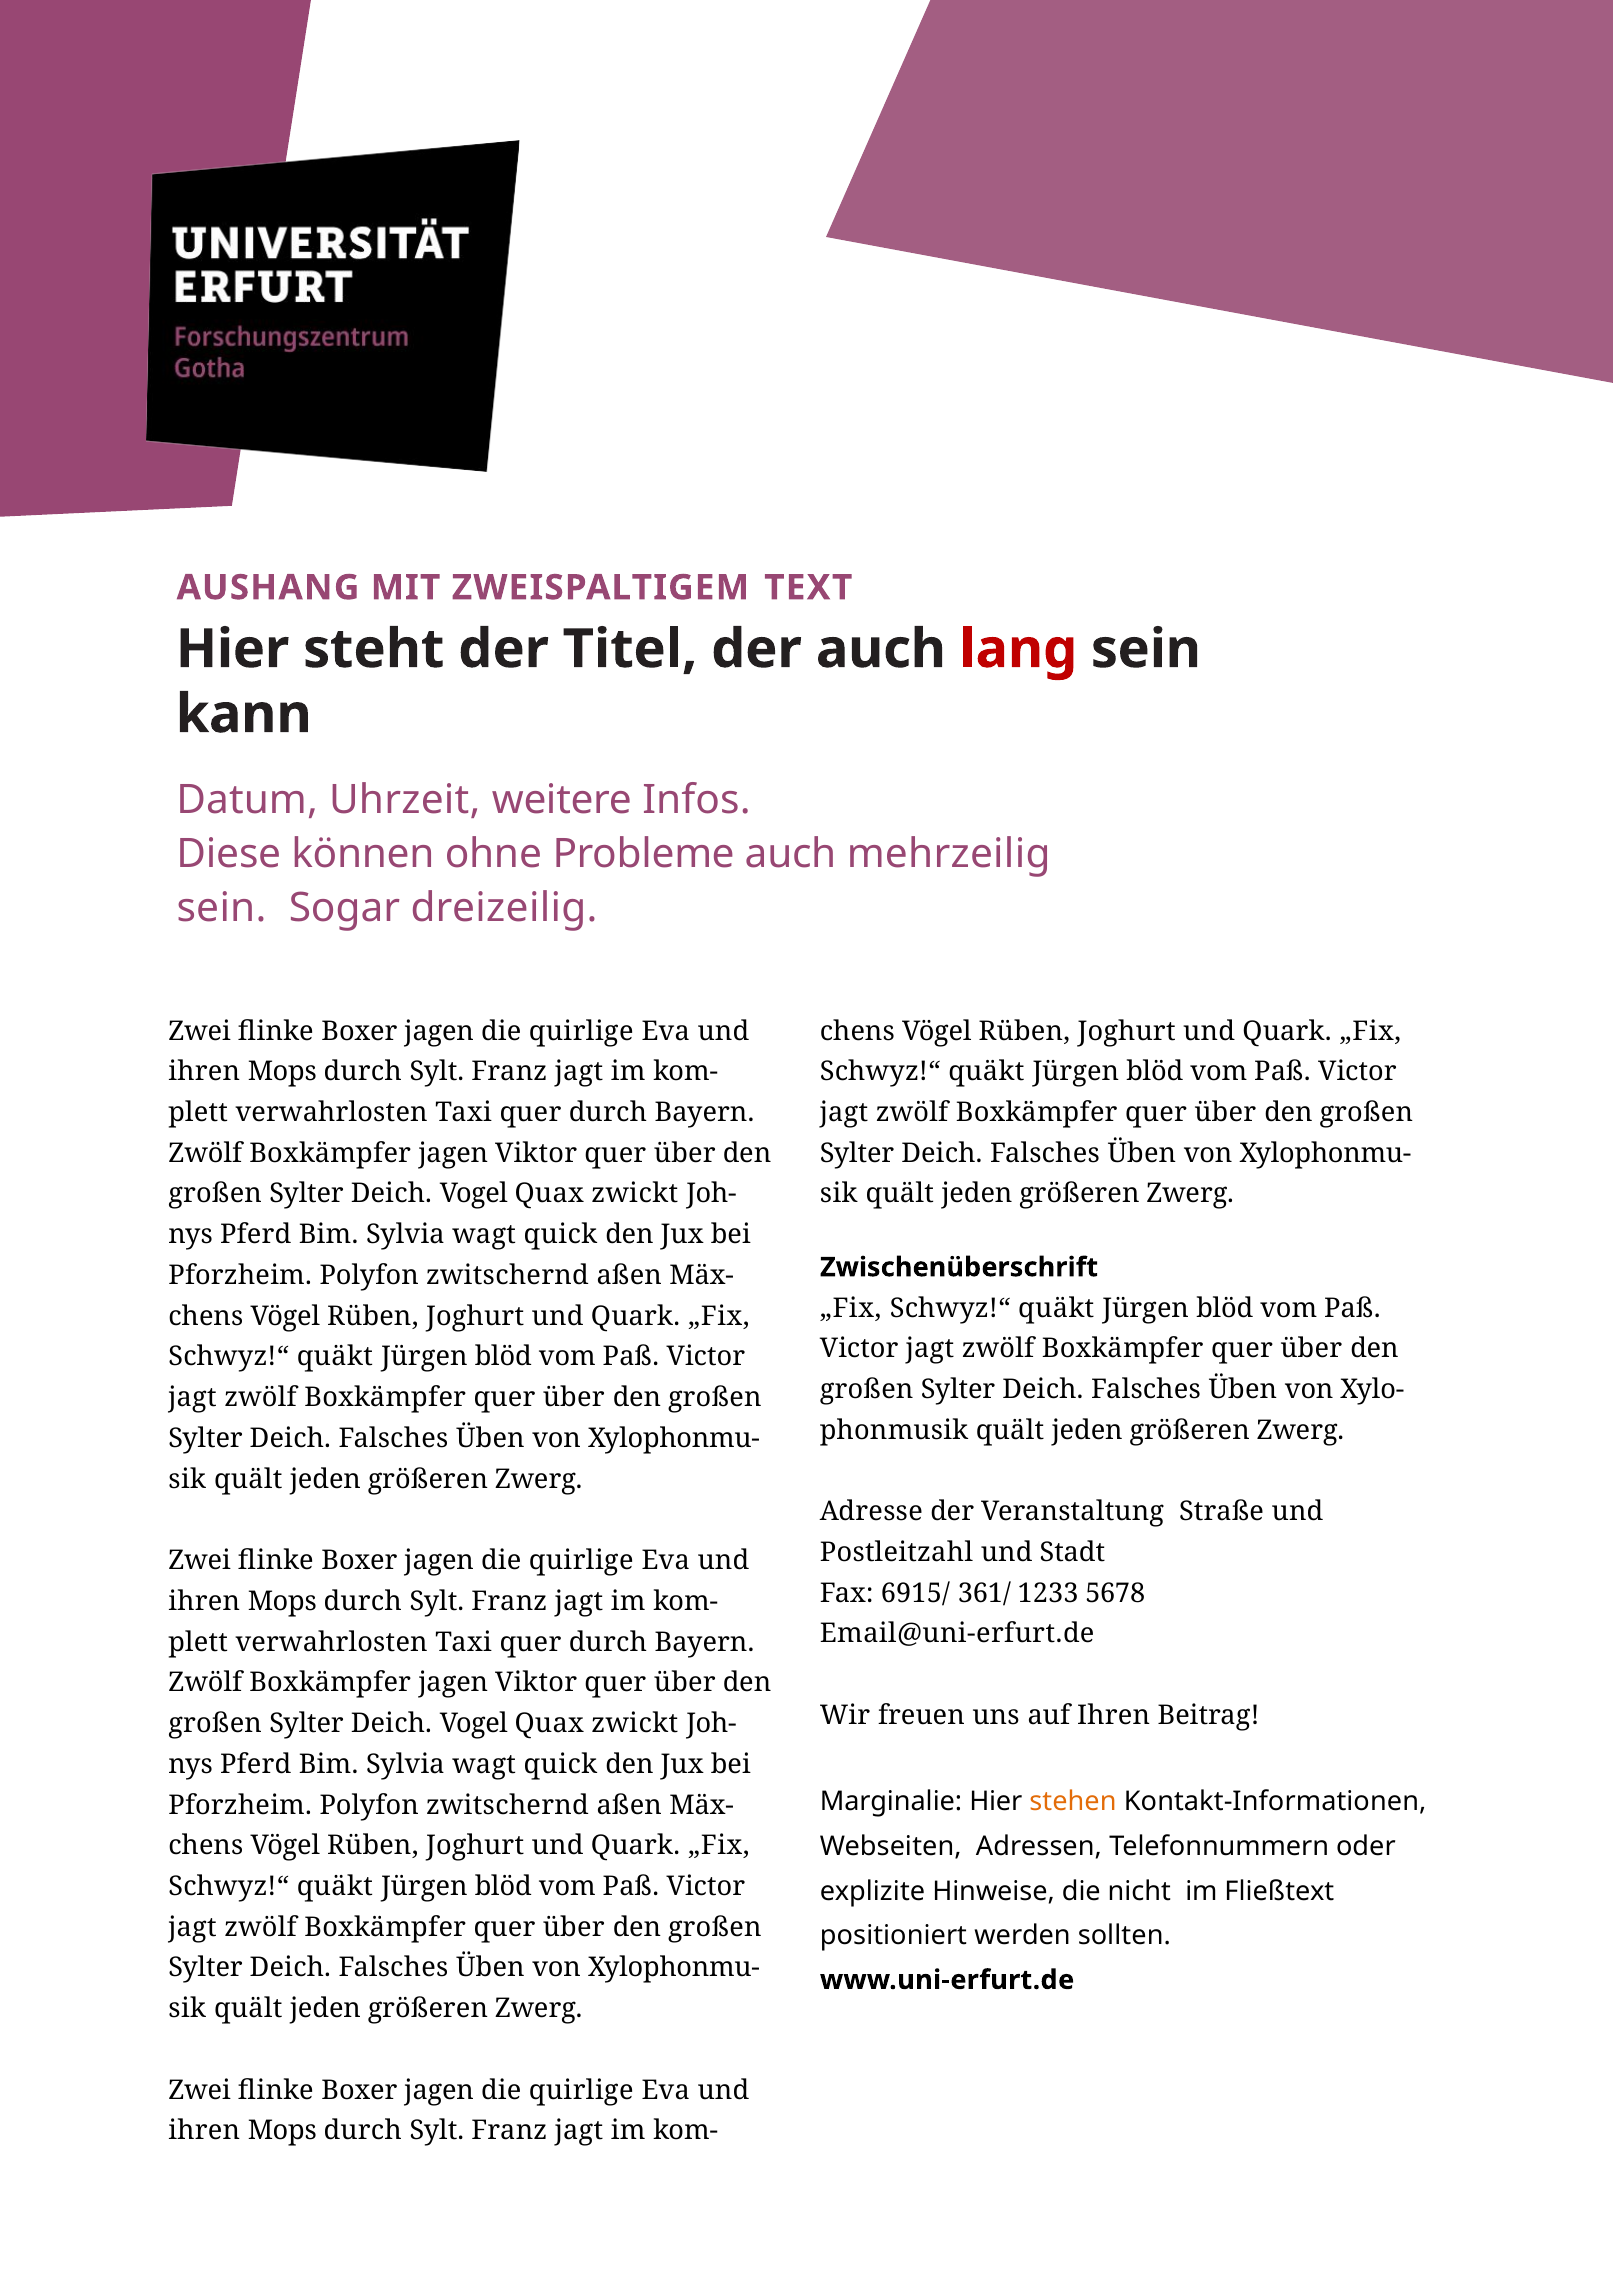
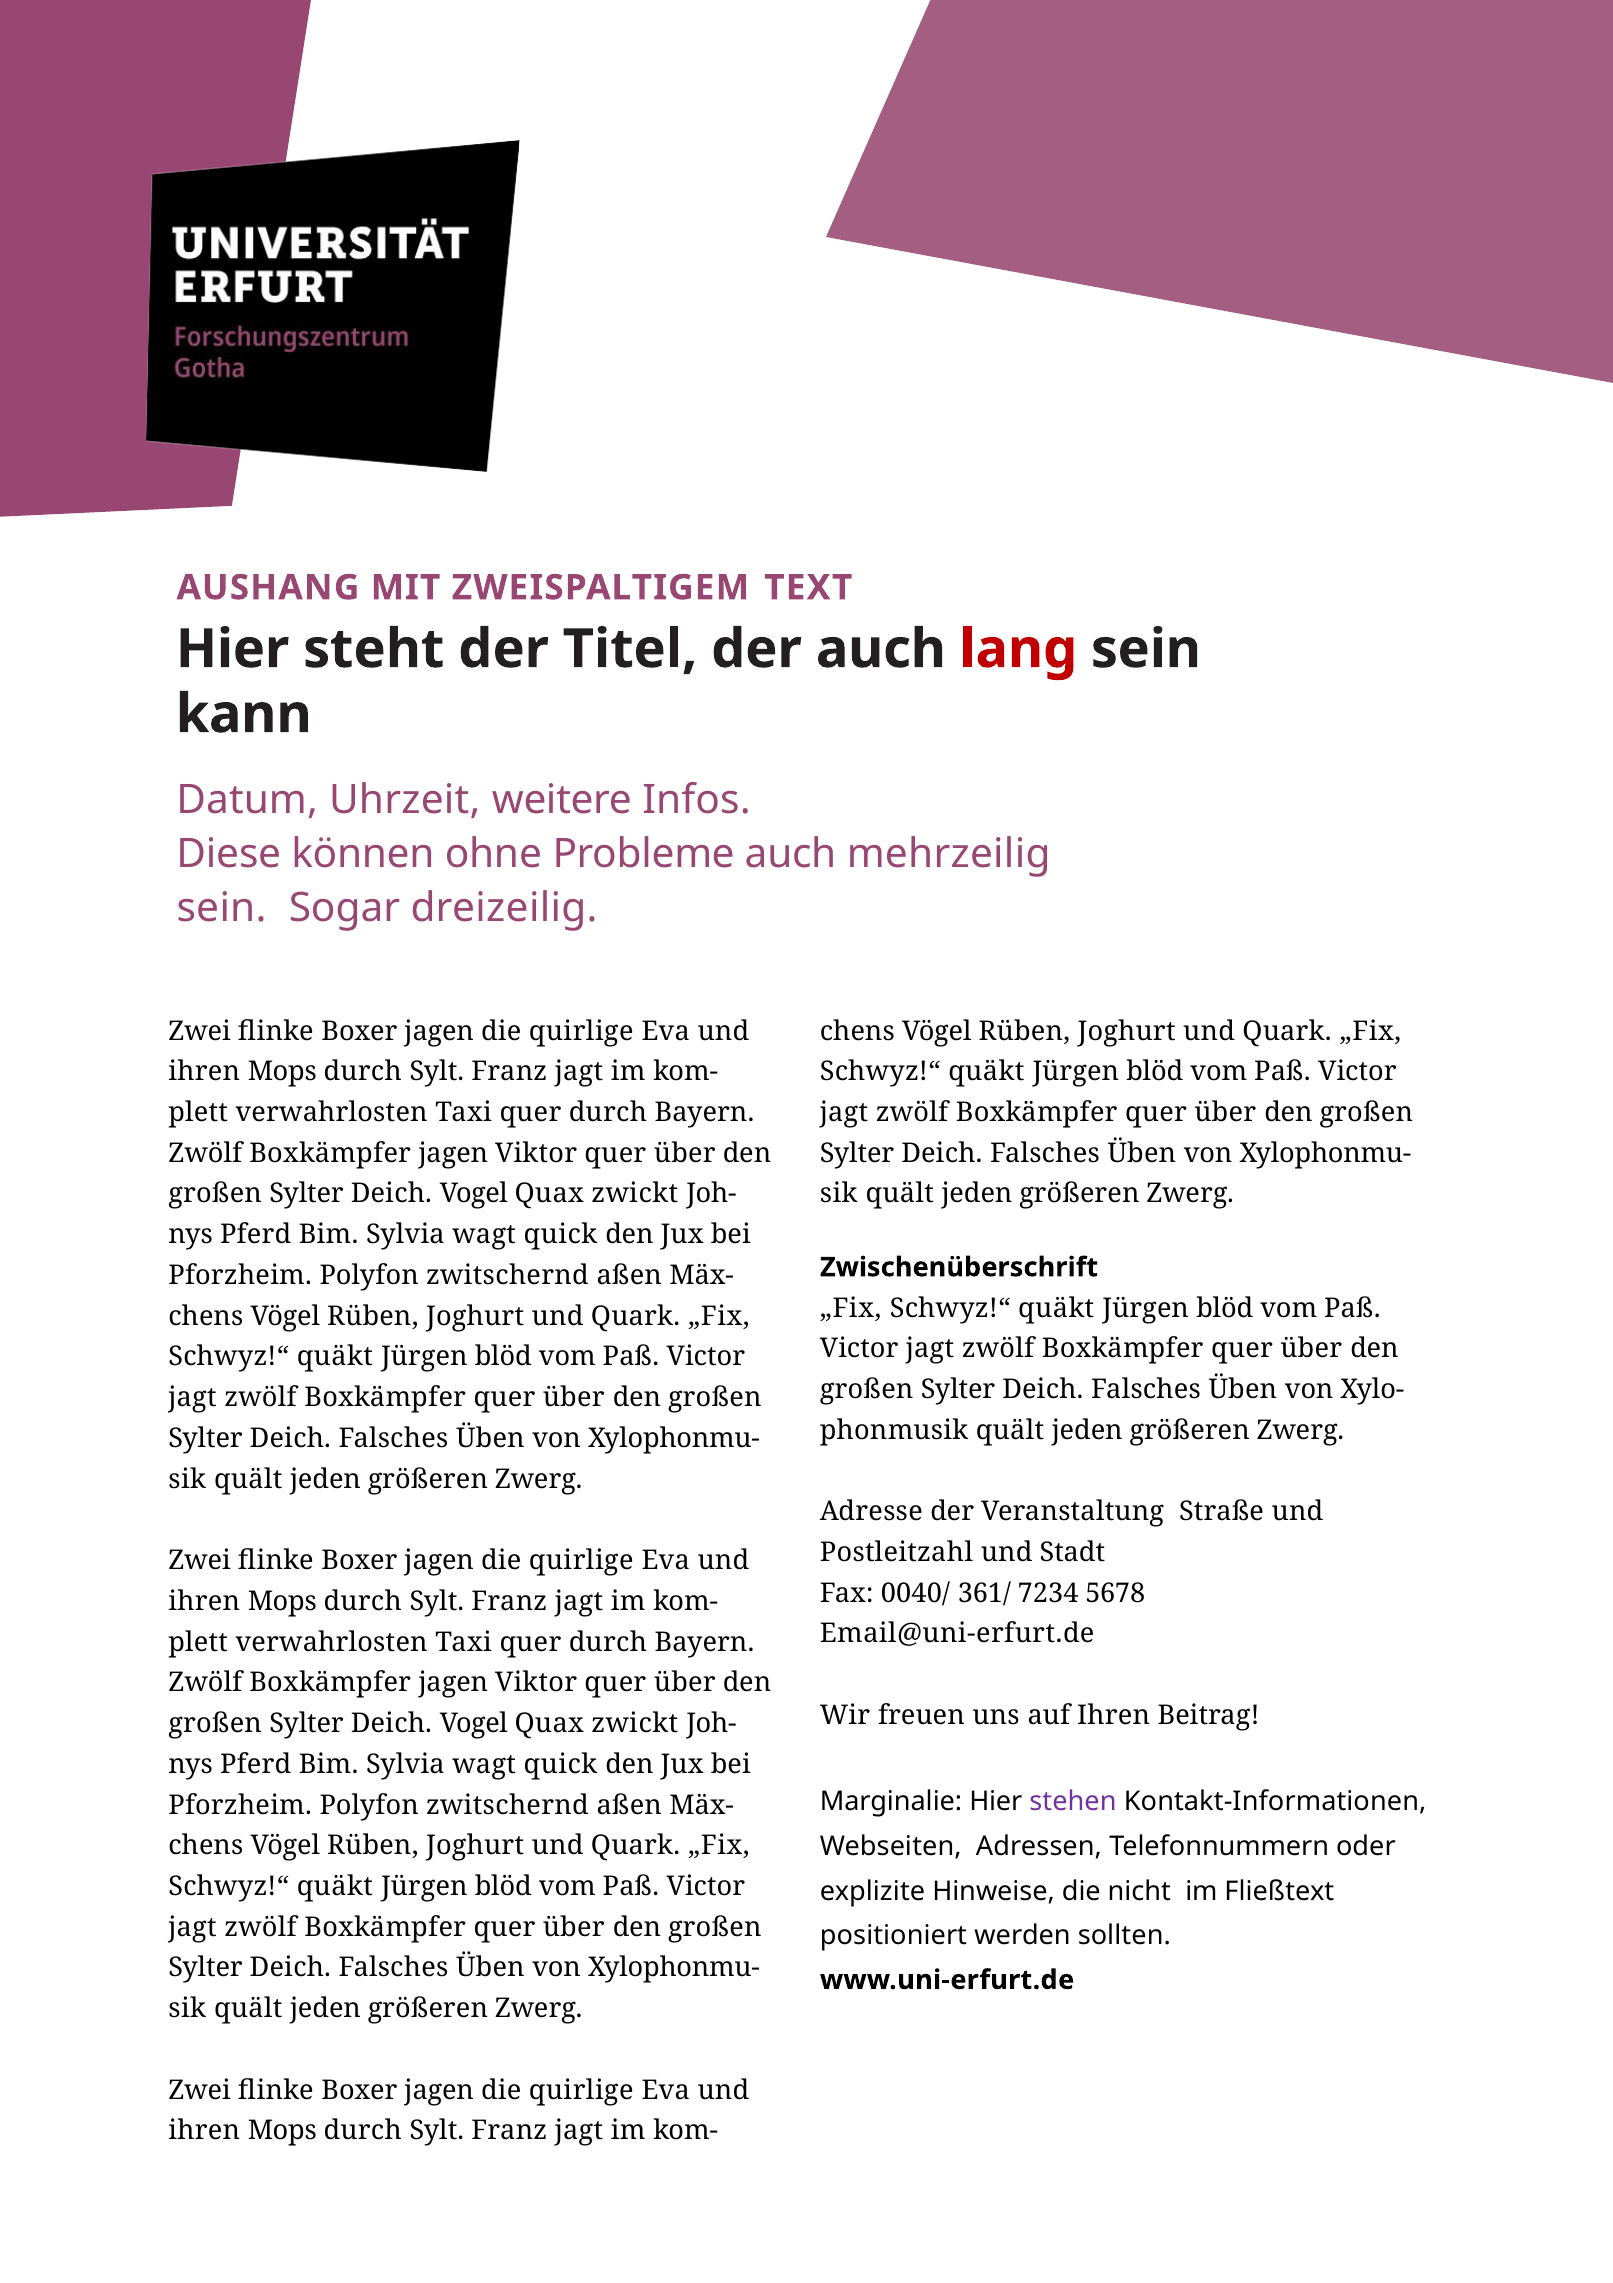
6915/: 6915/ -> 0040/ (915, 1593)
1233: 1233 -> 7234 (1048, 1593)
stehen colour: orange -> purple (1073, 1801)
